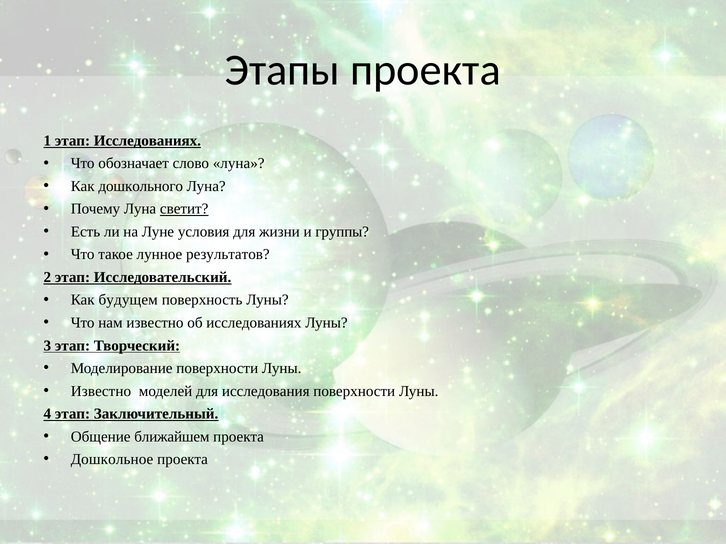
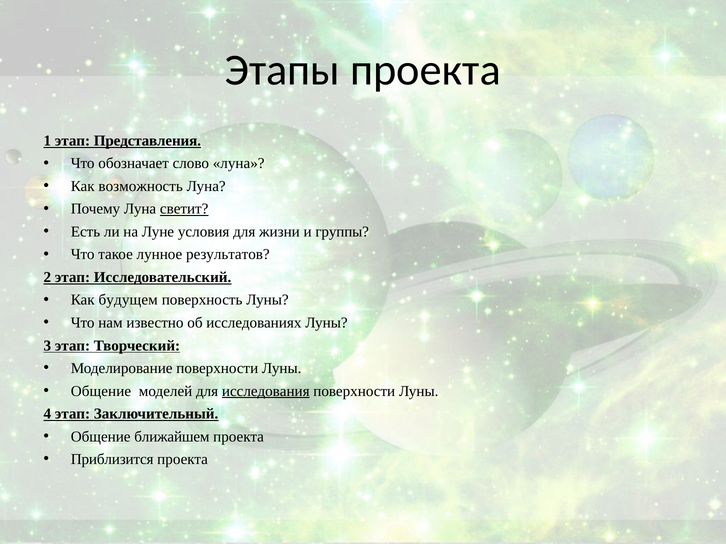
этап Исследованиях: Исследованиях -> Представления (147, 141)
дошкольного: дошкольного -> возможность (141, 186)
Известно: Известно -> Общение (101, 391)
исследования underline: none -> present (266, 391)
Дошкольное: Дошкольное -> Приблизится (112, 460)
